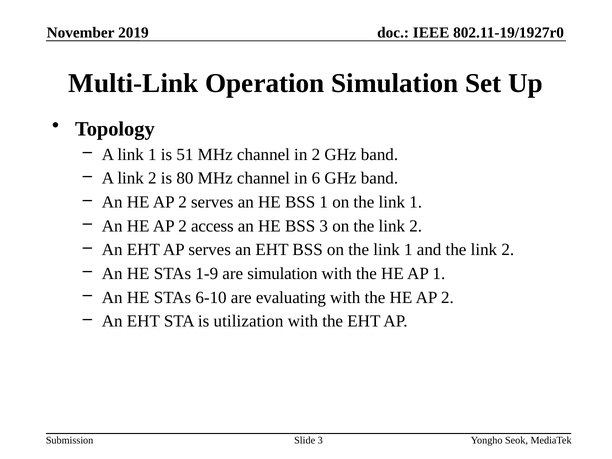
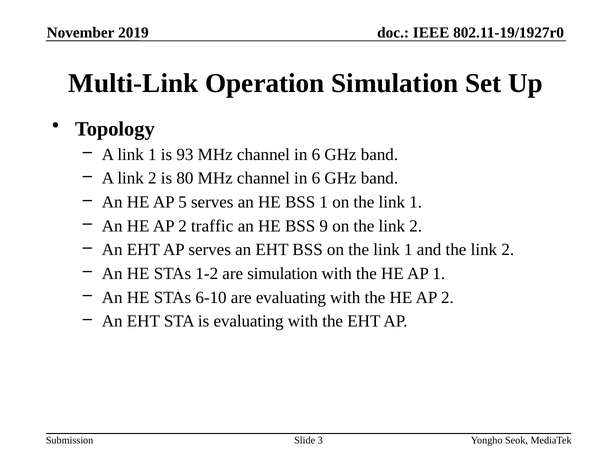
51: 51 -> 93 (185, 155)
2: 2 -> 6 (316, 155)
2: 2 -> 5 (183, 202)
access: access -> traffic (212, 226)
BSS 3: 3 -> 9 (324, 226)
1-9: 1-9 -> 1-2 (207, 274)
is utilization: utilization -> evaluating (249, 321)
